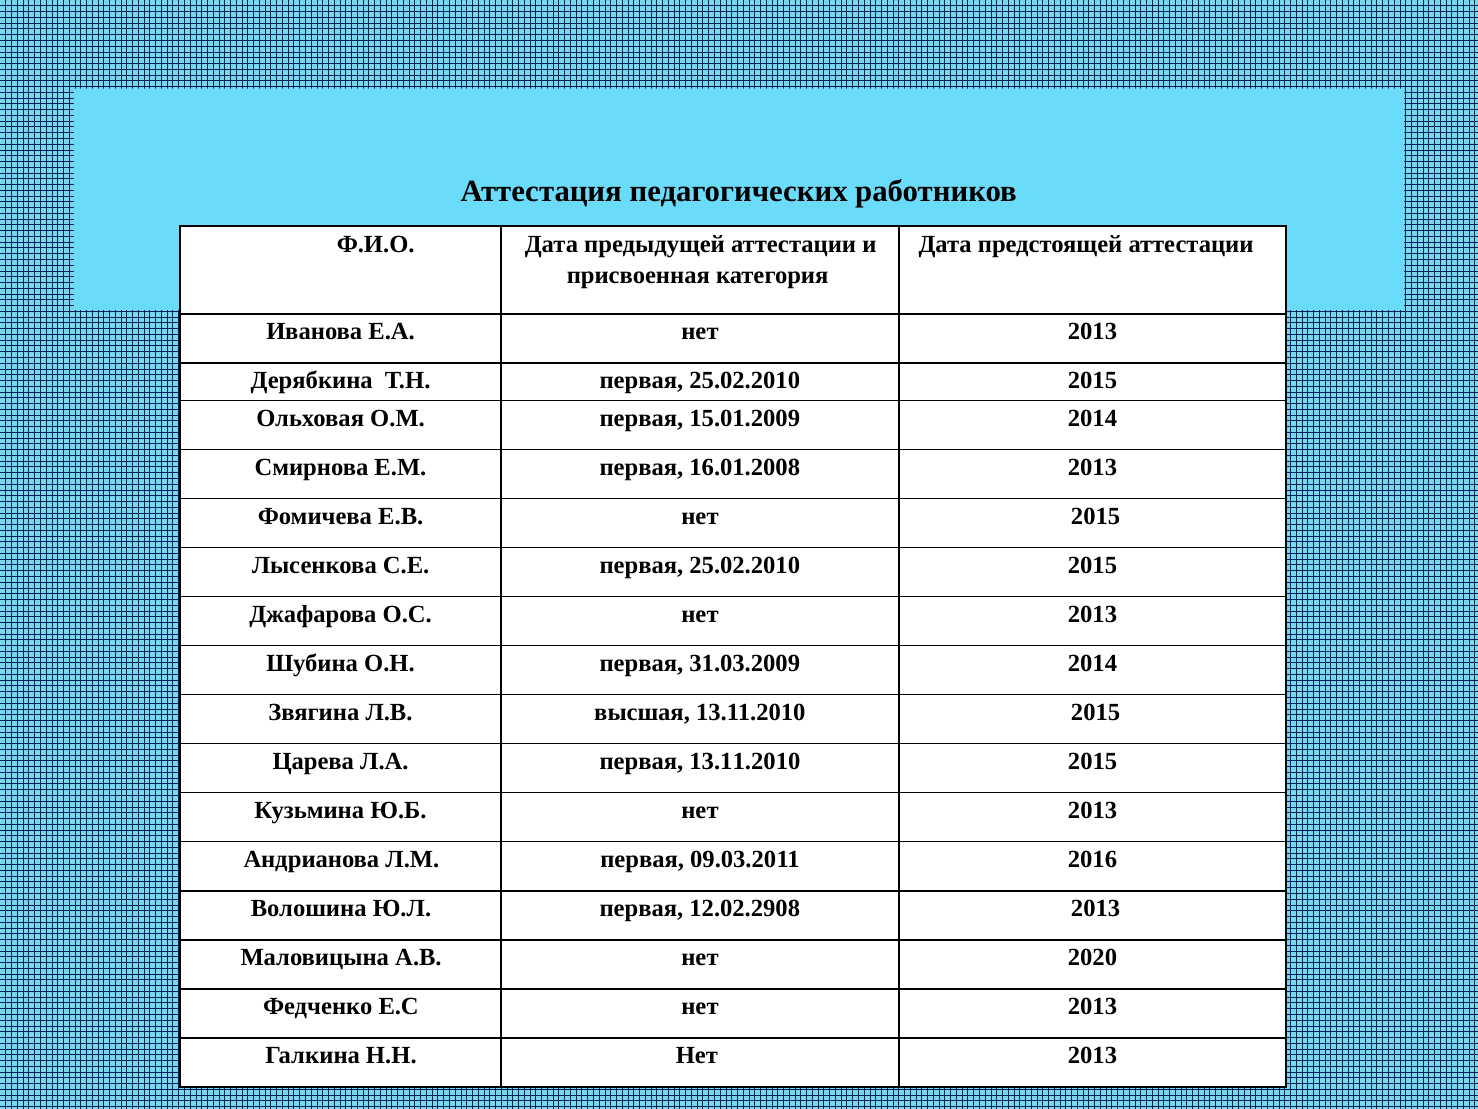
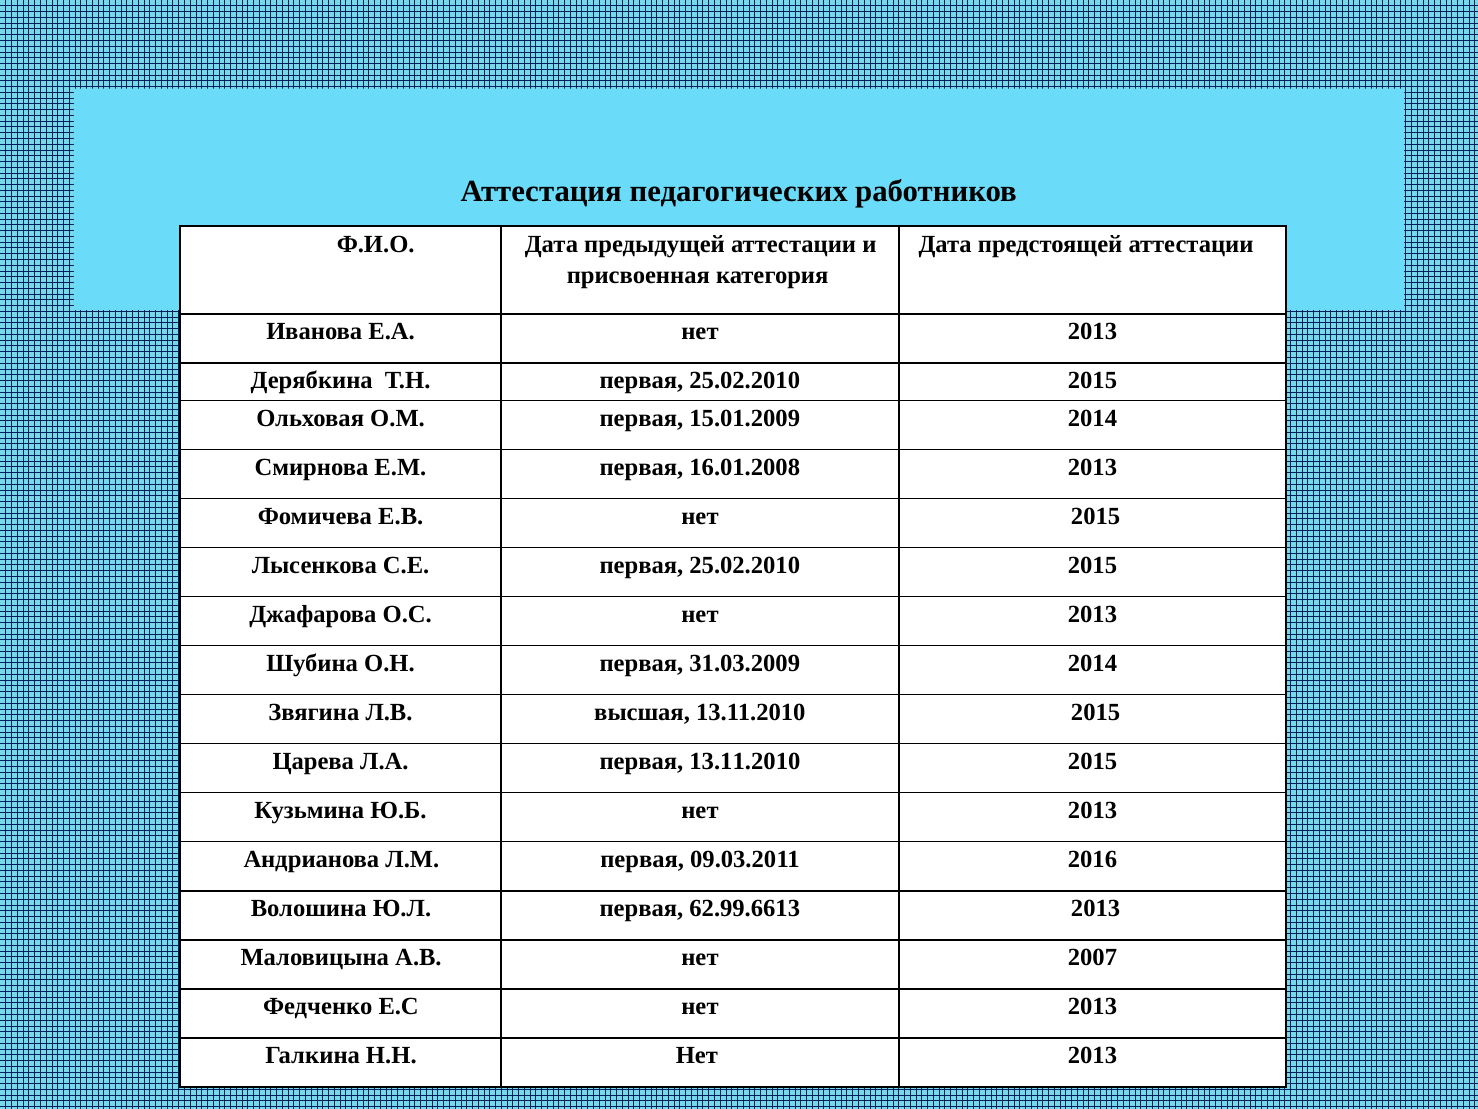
12.02.2908: 12.02.2908 -> 62.99.6613 (745, 908)
2020: 2020 -> 2007 (1092, 957)
